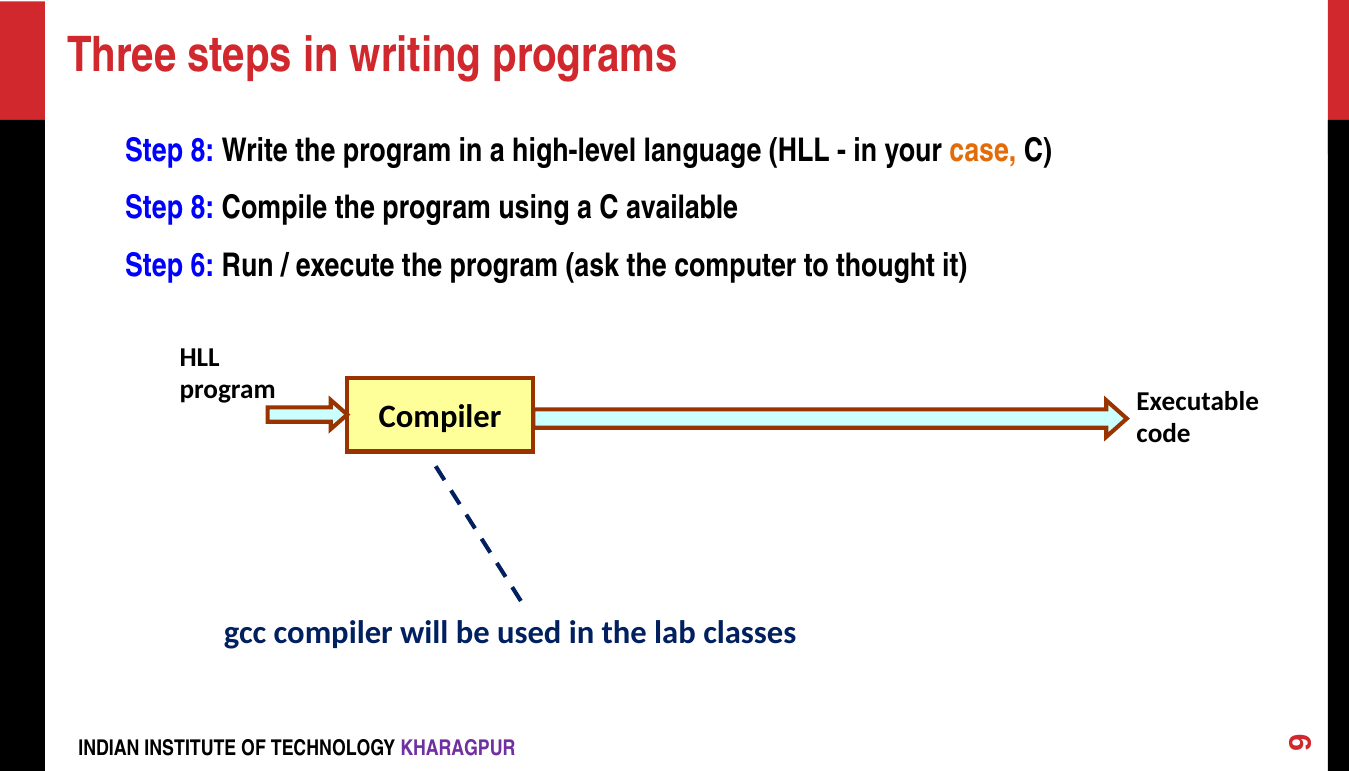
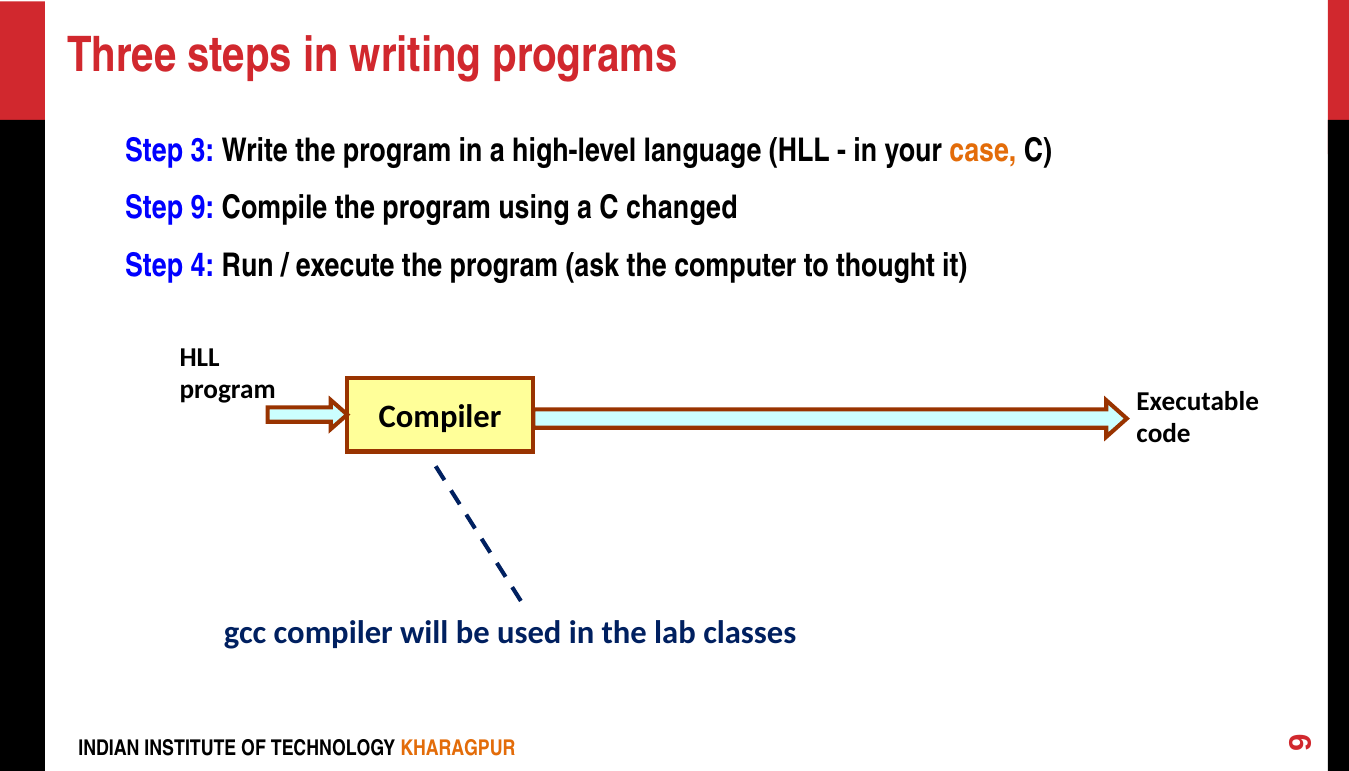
8: 8 -> 3 (202, 150)
8: 8 -> 9 (202, 208)
available: available -> changed (682, 208)
6: 6 -> 4 (202, 266)
KHARAGPUR colour: purple -> orange (458, 748)
